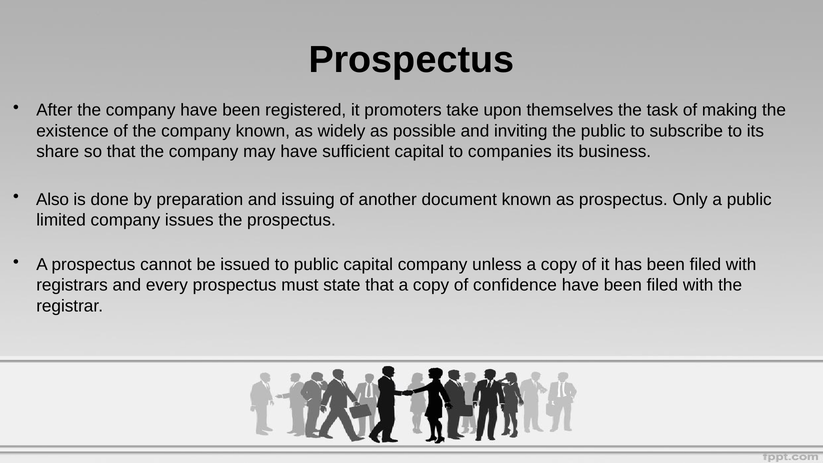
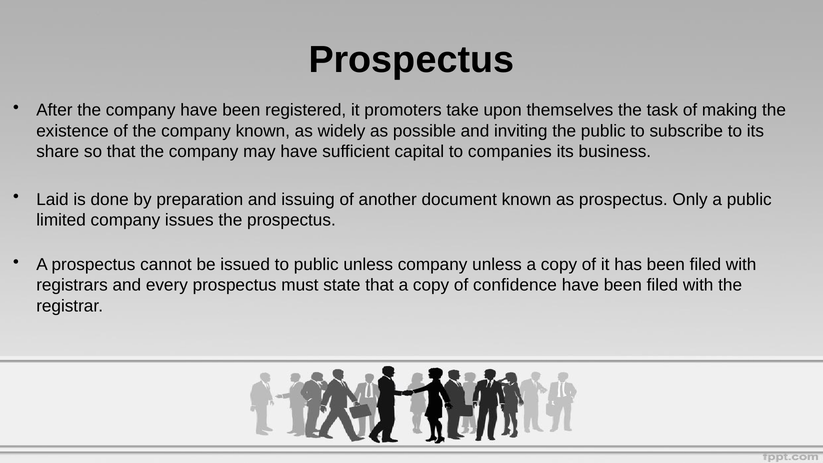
Also: Also -> Laid (52, 199)
public capital: capital -> unless (368, 265)
